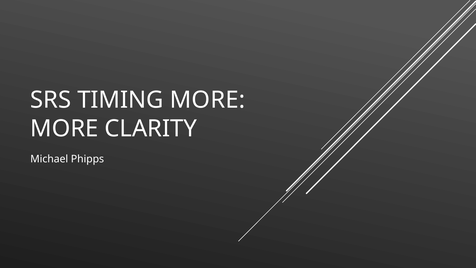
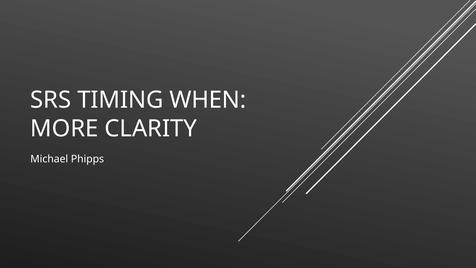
TIMING MORE: MORE -> WHEN (208, 100)
